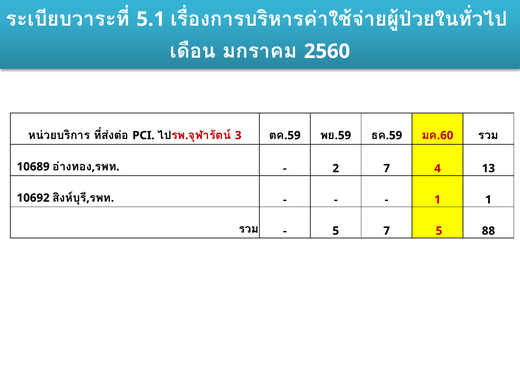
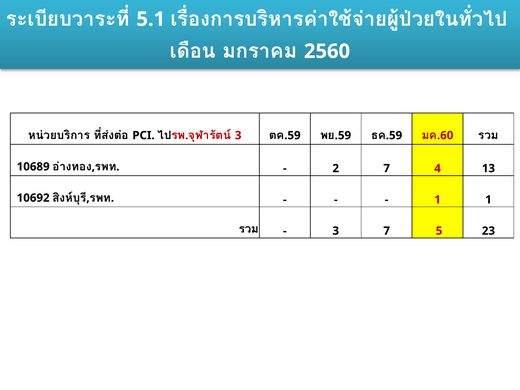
5: 5 -> 3 (336, 231)
88: 88 -> 23 (488, 231)
